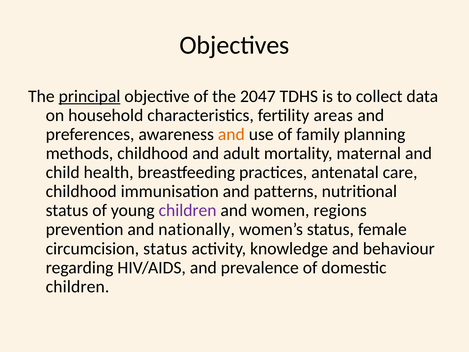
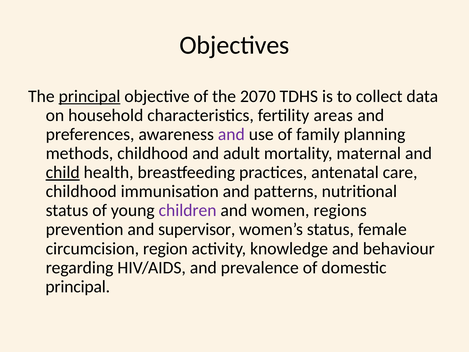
2047: 2047 -> 2070 (258, 96)
and colour: orange -> purple (231, 134)
child underline: none -> present (63, 172)
nationally: nationally -> supervisor (197, 229)
circumcision status: status -> region (165, 248)
children: children -> principal (78, 286)
